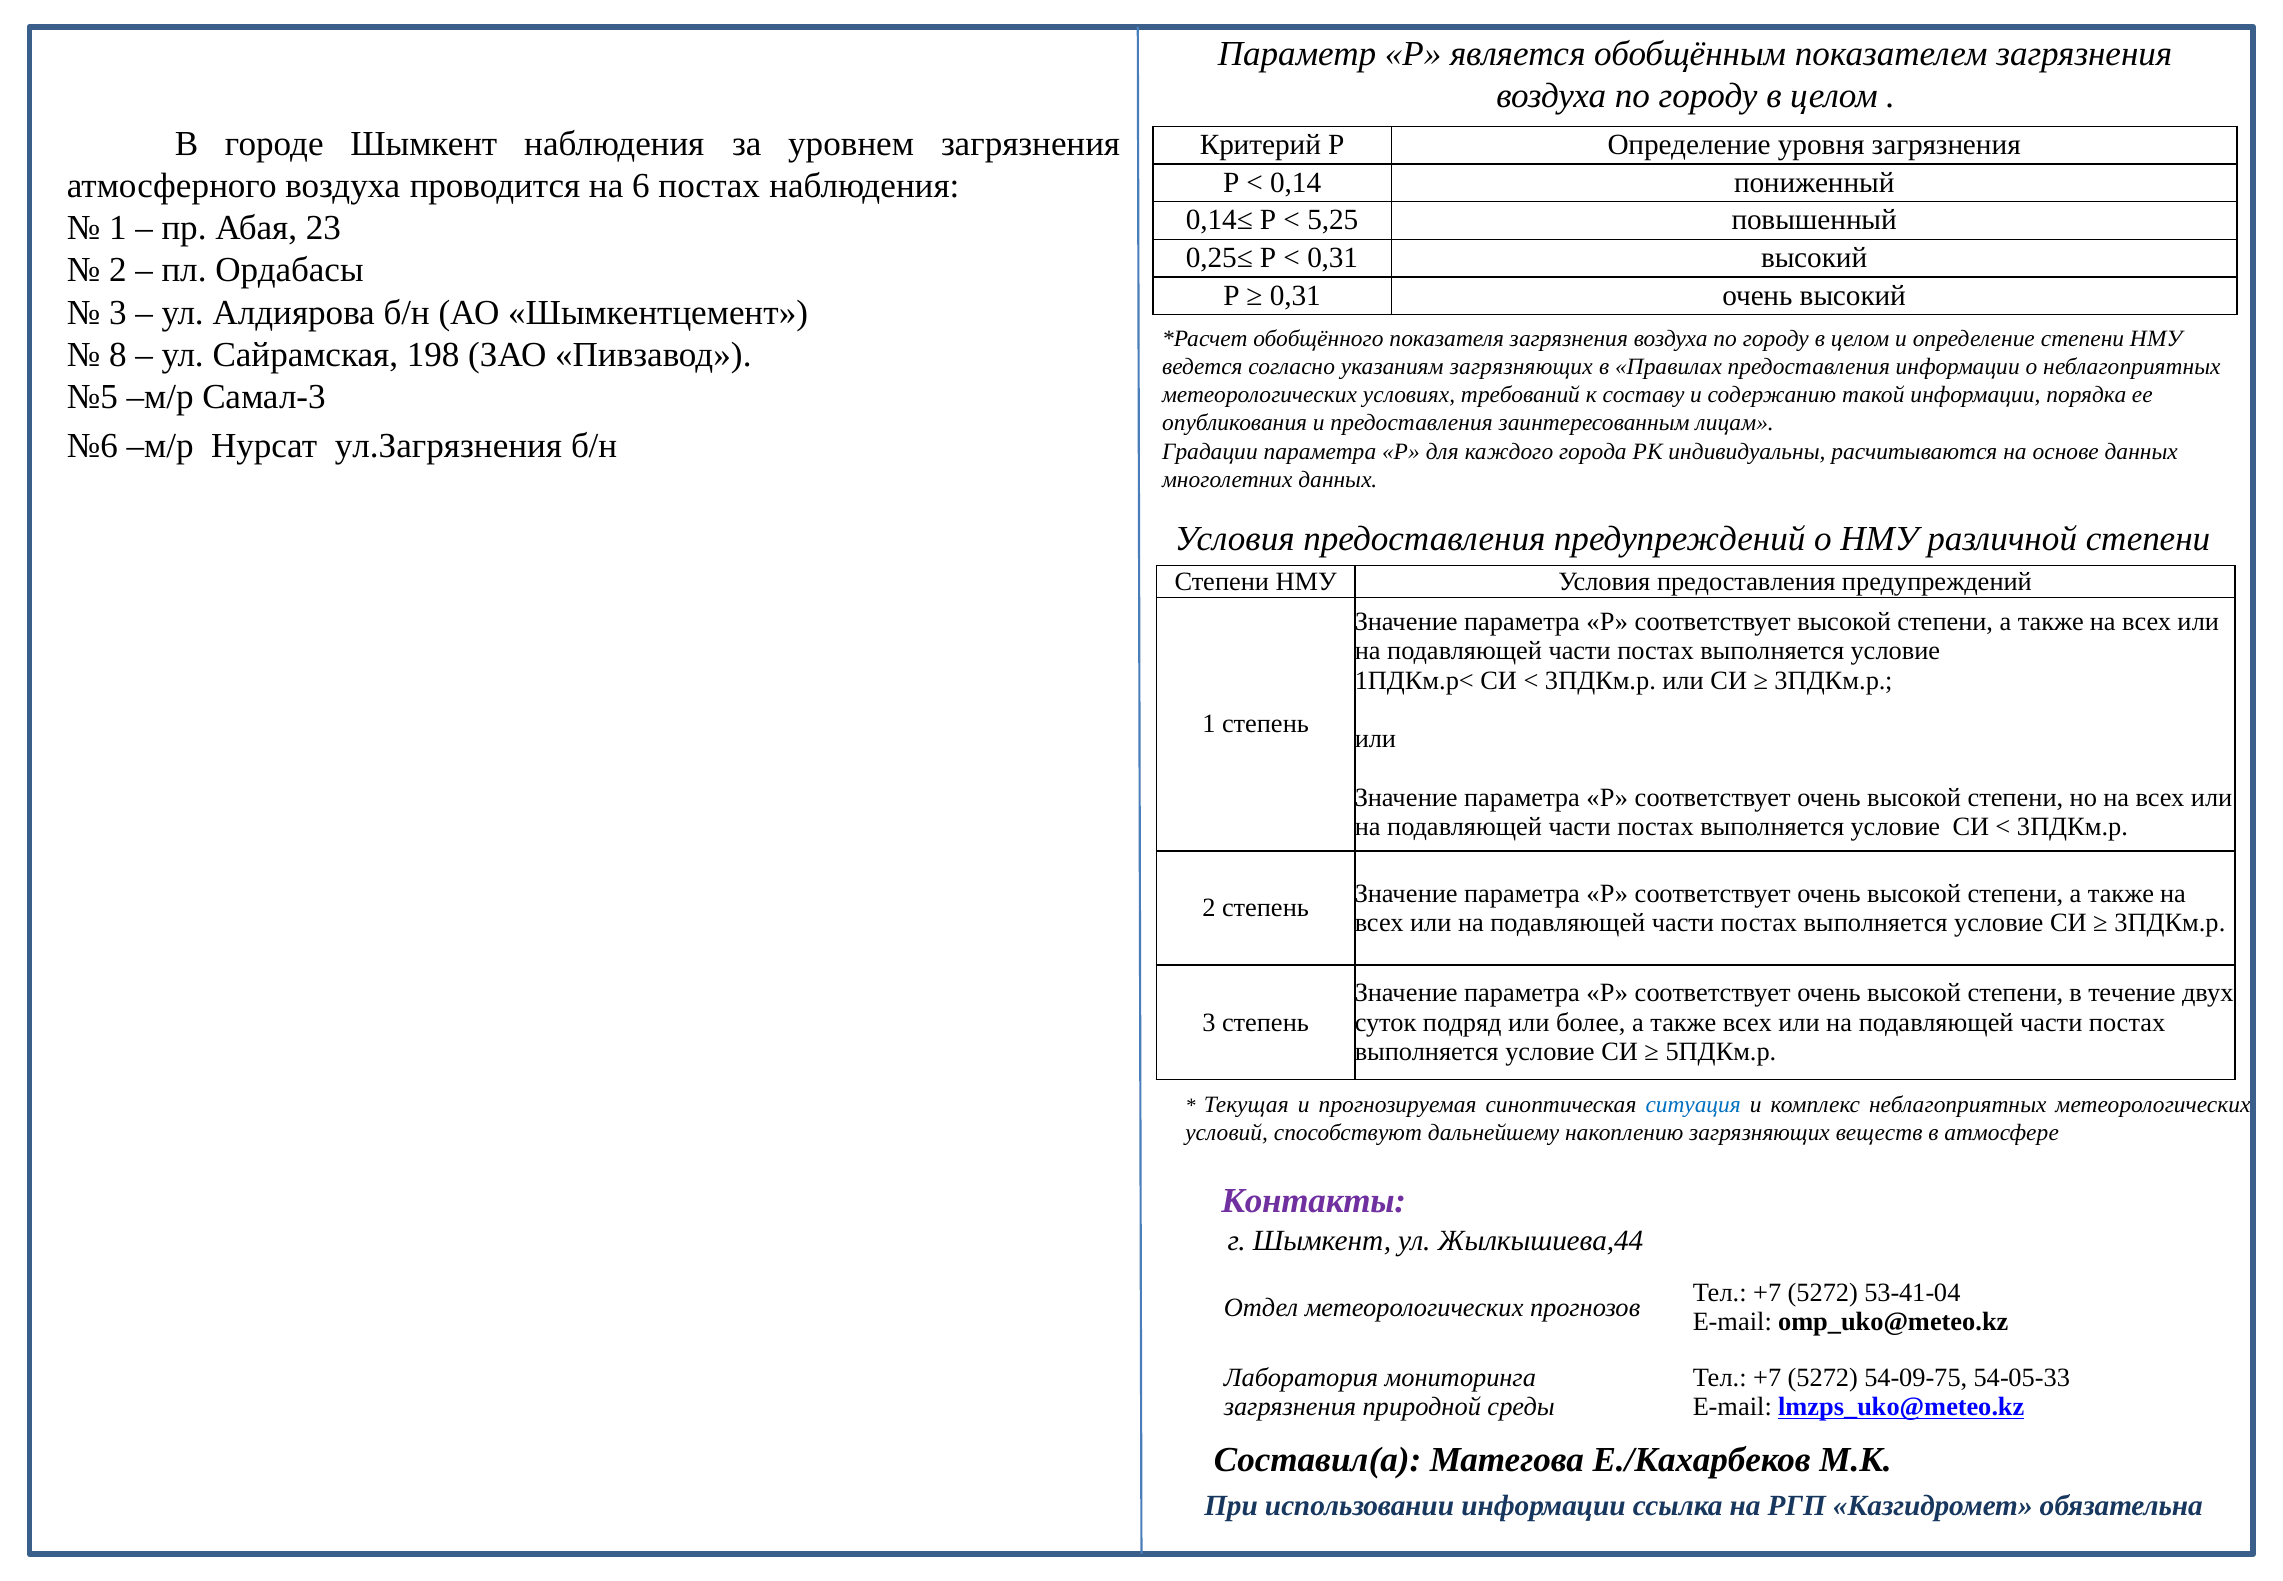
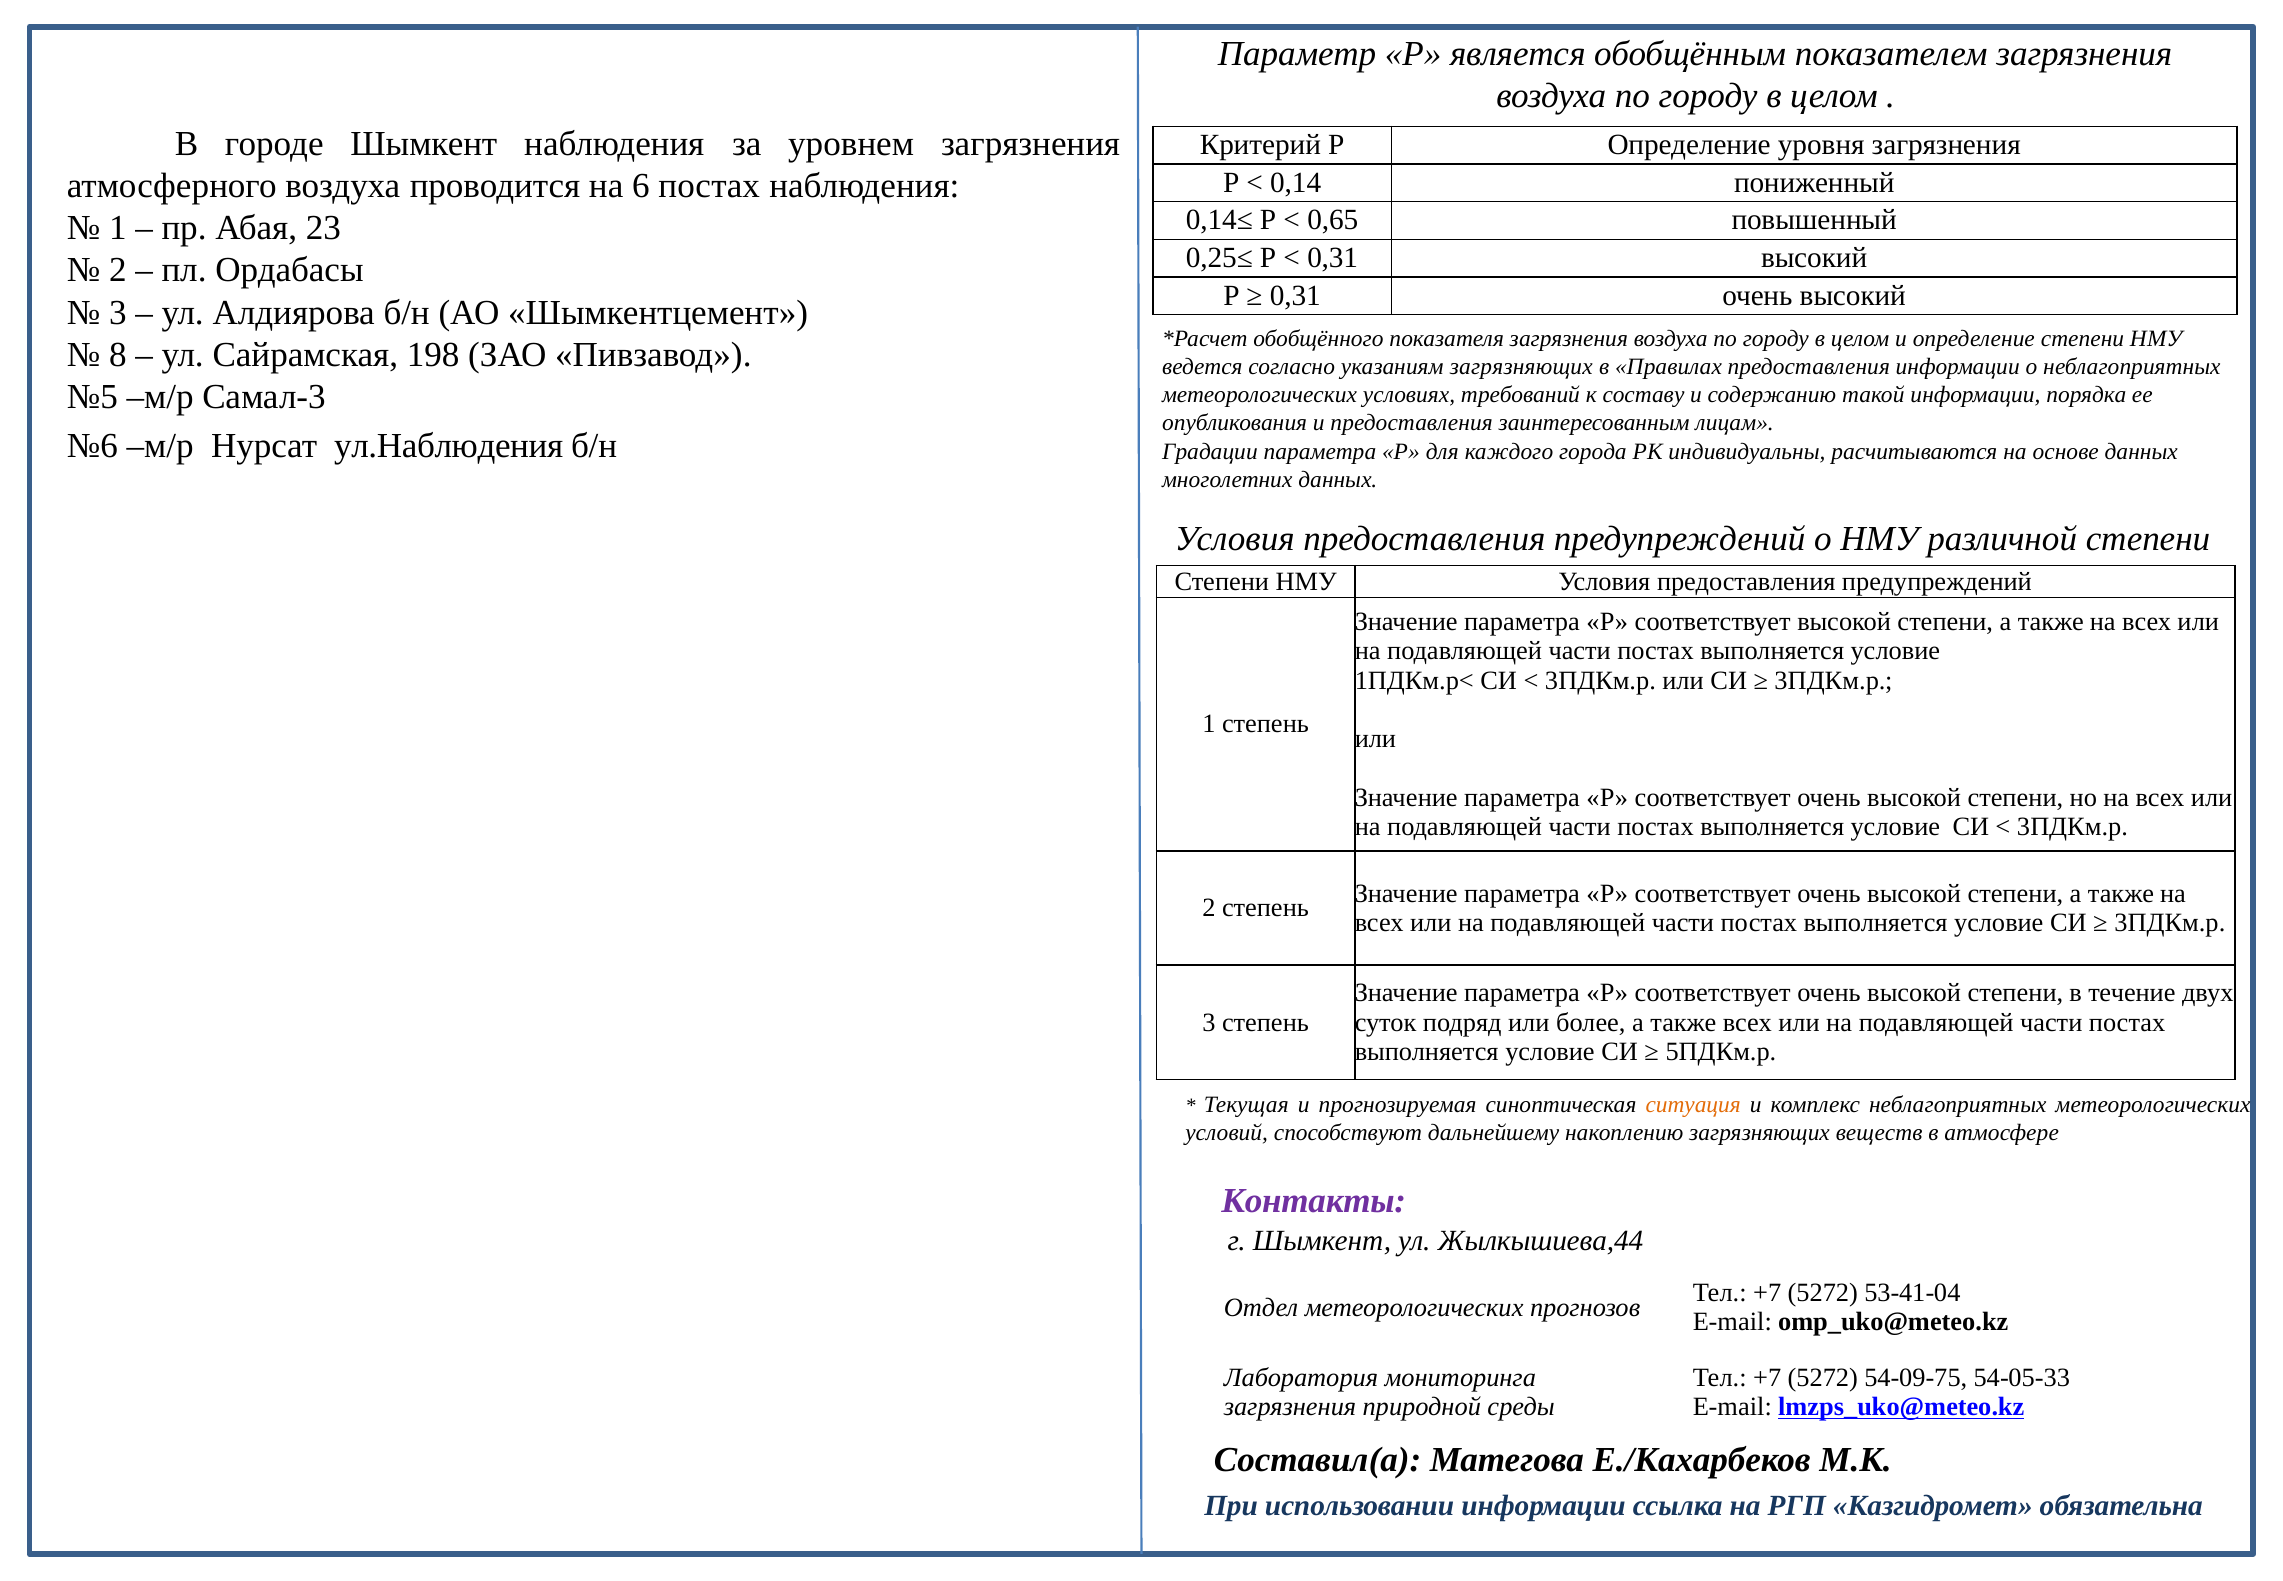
5,25: 5,25 -> 0,65 (1333, 220)
ул.Загрязнения: ул.Загрязнения -> ул.Наблюдения (449, 446)
ситуация colour: blue -> orange (1693, 1104)
